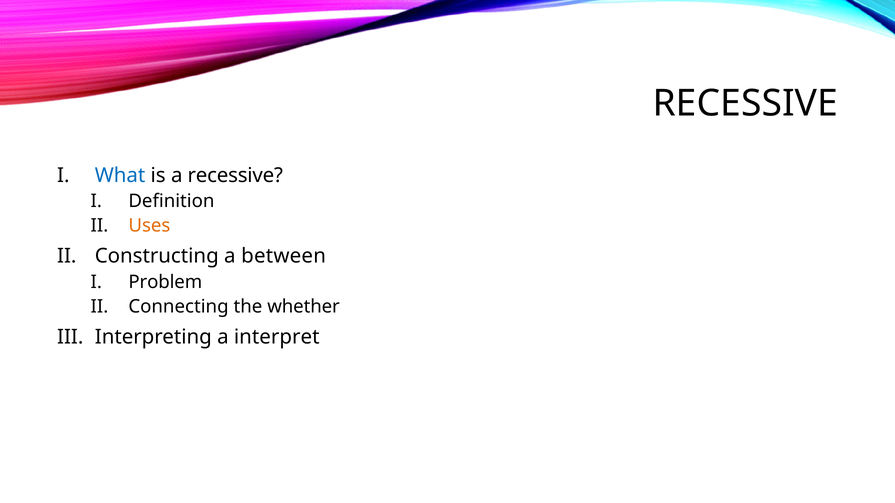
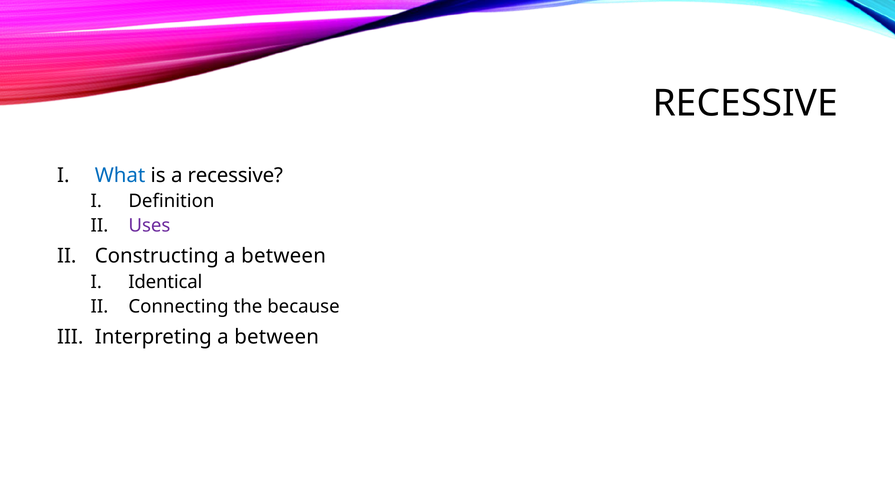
Uses colour: orange -> purple (149, 226)
Problem: Problem -> Identical (165, 282)
whether: whether -> because (303, 307)
Interpreting a interpret: interpret -> between (277, 337)
